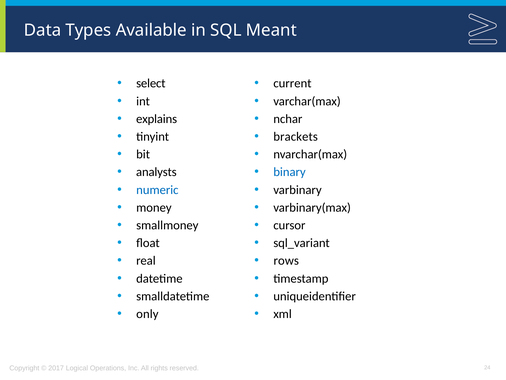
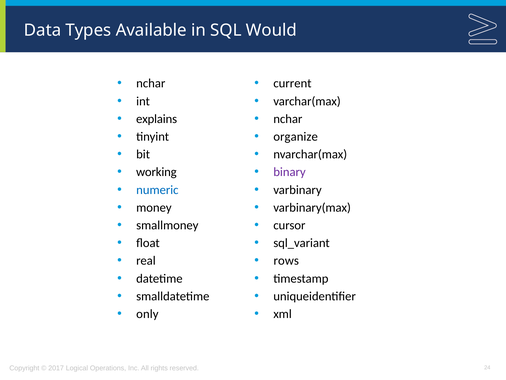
Meant: Meant -> Would (271, 30)
select: select -> nchar (151, 83)
brackets: brackets -> organize (296, 136)
analysts: analysts -> working (156, 172)
binary colour: blue -> purple (290, 172)
